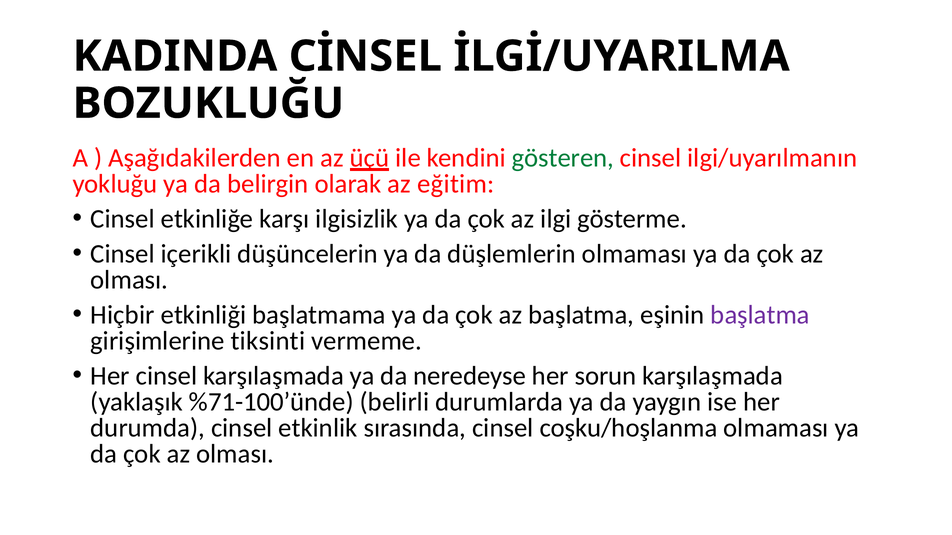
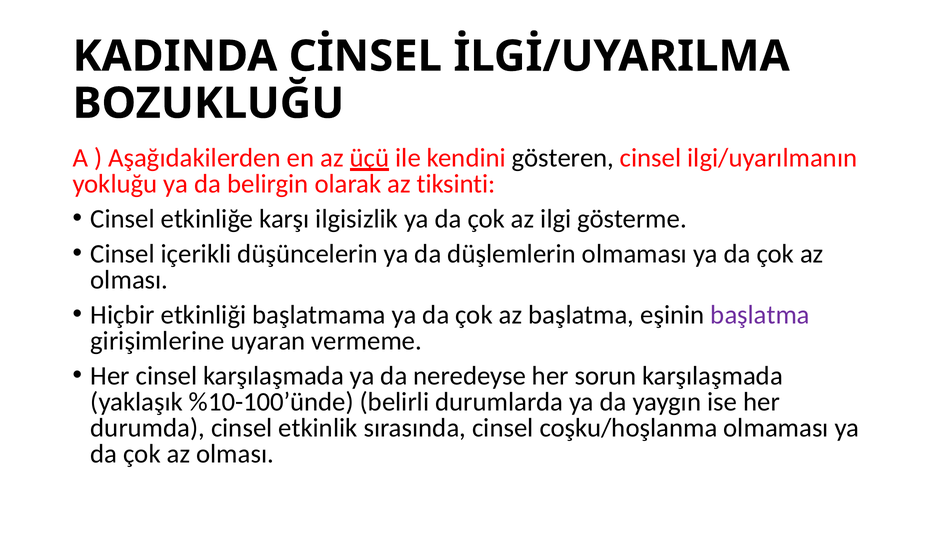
gösteren colour: green -> black (563, 158)
eğitim: eğitim -> tiksinti (456, 184)
tiksinti: tiksinti -> uyaran (268, 341)
%71-100’ünde: %71-100’ünde -> %10-100’ünde (271, 402)
